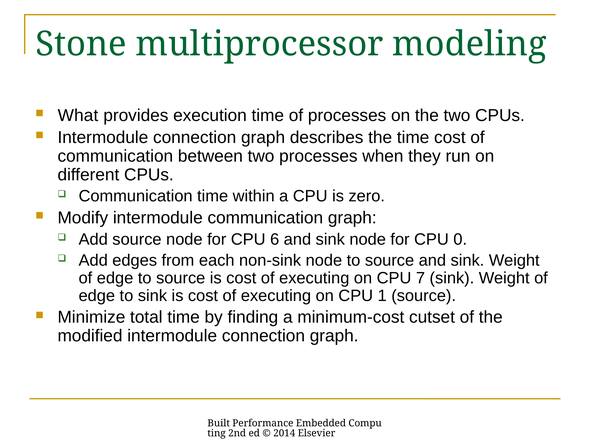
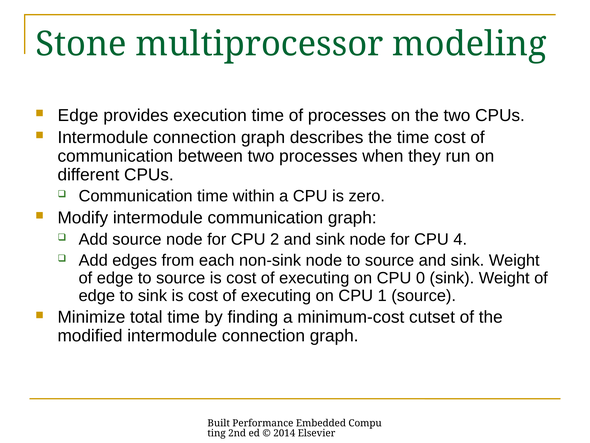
What: What -> Edge (78, 115)
6: 6 -> 2 (275, 239)
0: 0 -> 4 (460, 239)
7: 7 -> 0 (420, 278)
